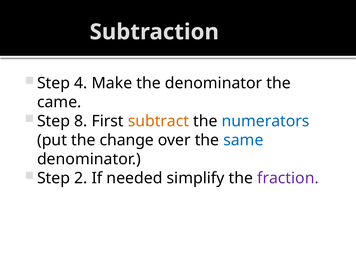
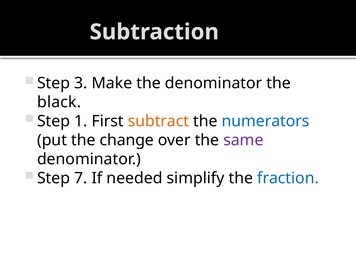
4: 4 -> 3 (81, 83)
came: came -> black (59, 102)
8: 8 -> 1 (81, 121)
same colour: blue -> purple (243, 140)
2: 2 -> 7 (81, 178)
fraction colour: purple -> blue (288, 178)
